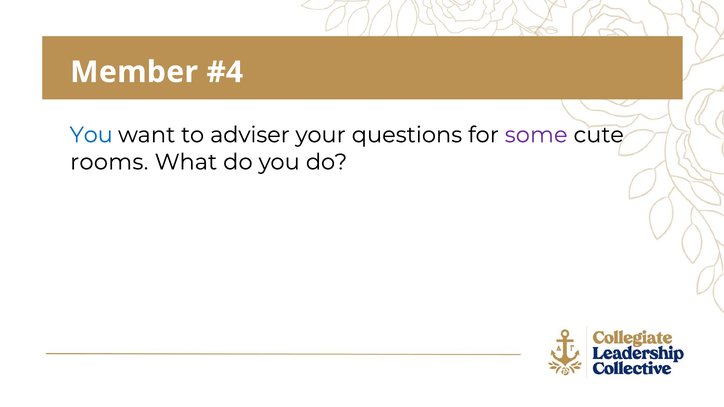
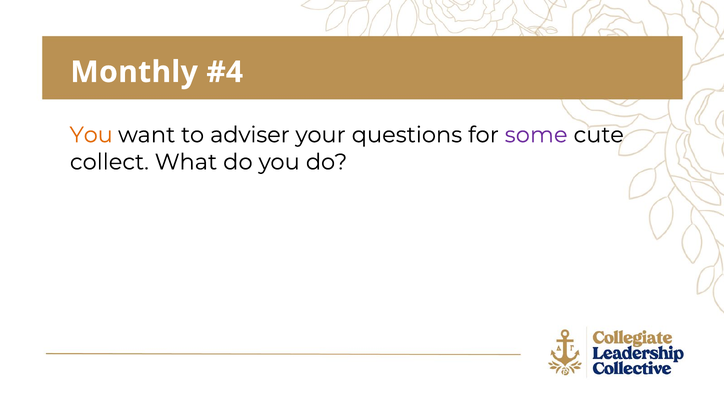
Member: Member -> Monthly (134, 72)
You colour: blue -> orange (91, 135)
rooms: rooms -> collect (109, 162)
